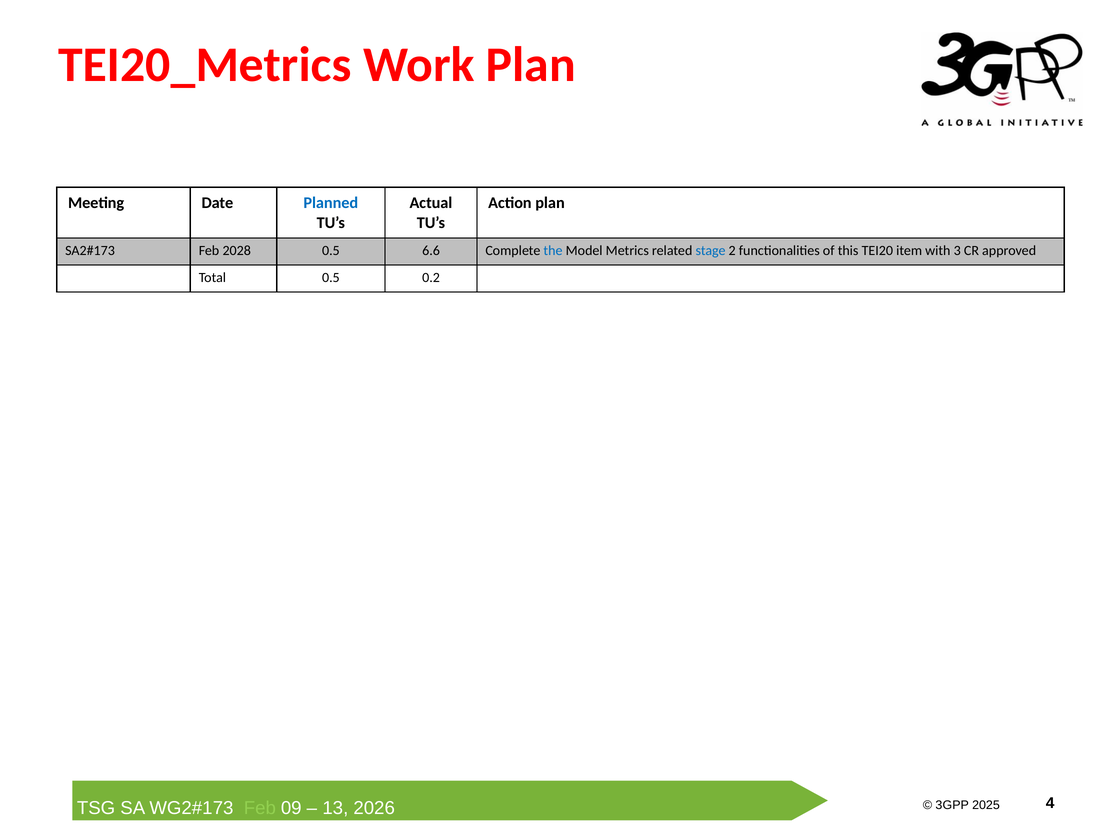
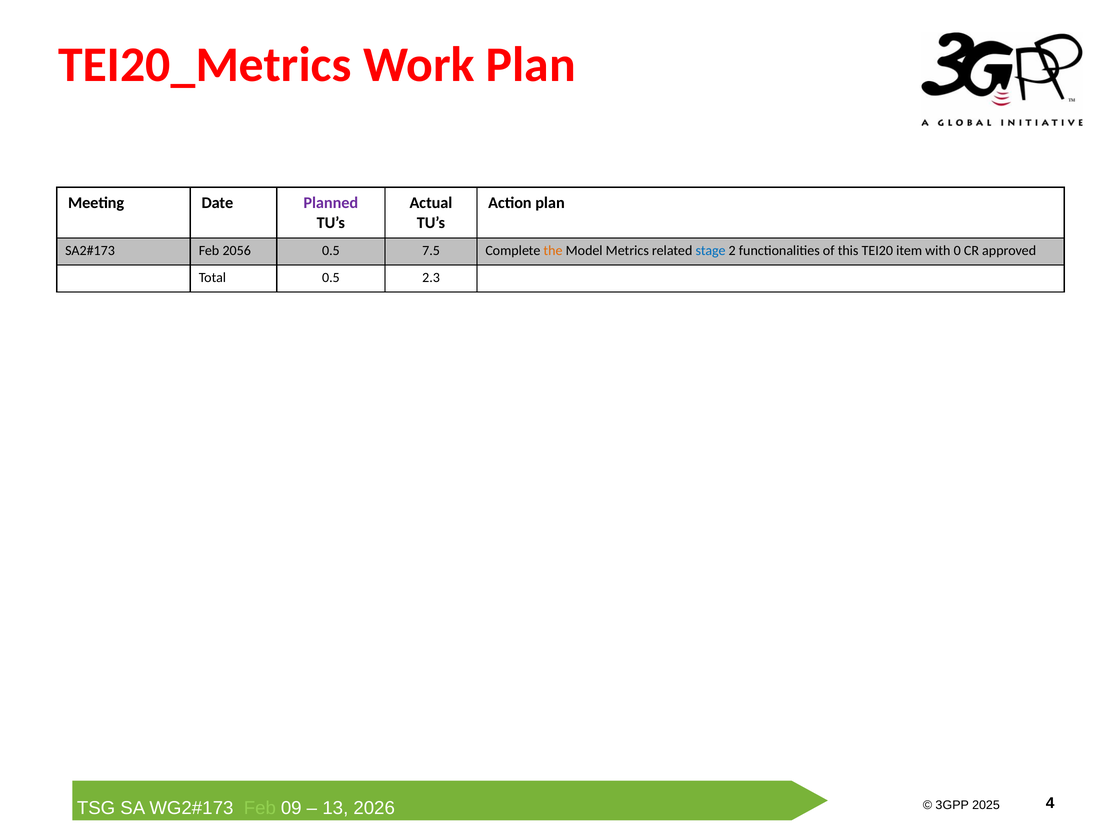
Planned colour: blue -> purple (331, 203)
2028: 2028 -> 2056 (237, 251)
6.6: 6.6 -> 7.5 (431, 251)
the colour: blue -> orange (553, 251)
3: 3 -> 0 (957, 251)
0.2: 0.2 -> 2.3 (431, 278)
